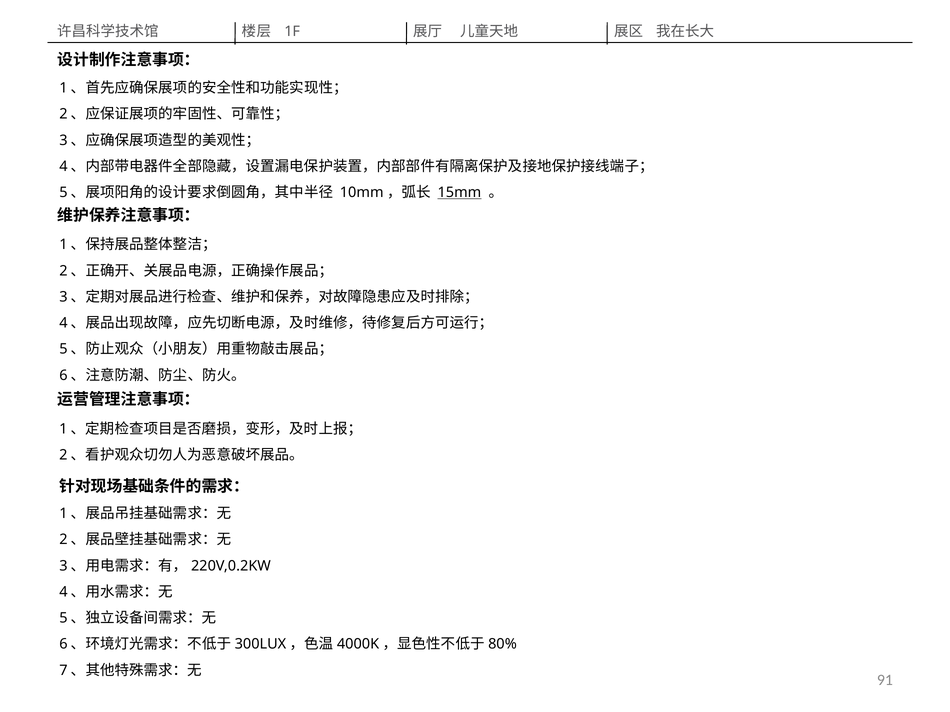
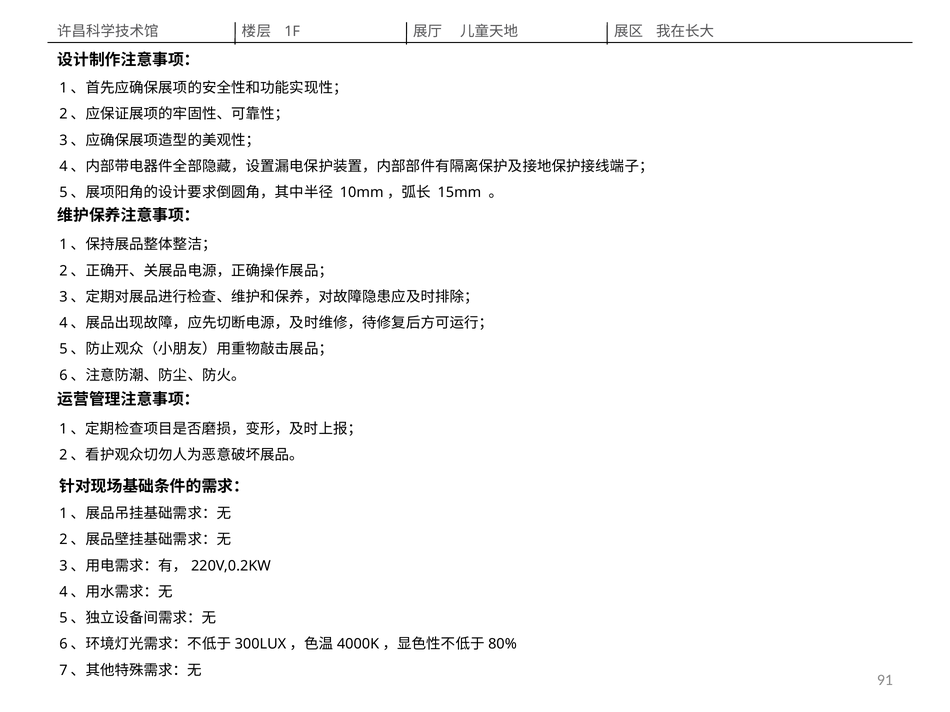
15mm underline: present -> none (459, 193)
